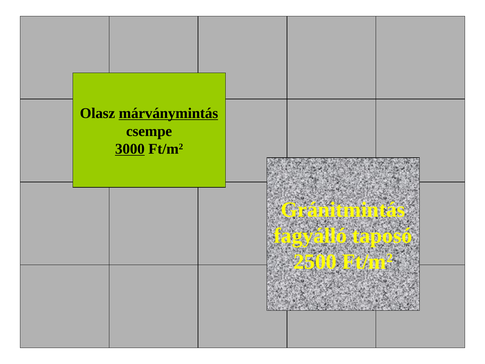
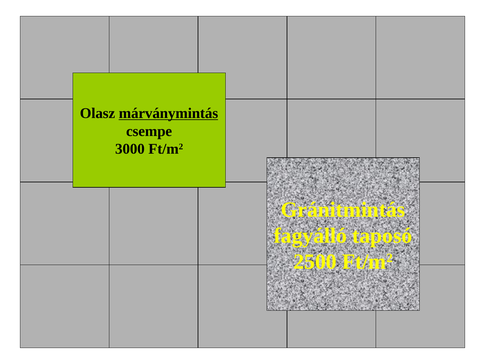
3000 underline: present -> none (130, 149)
